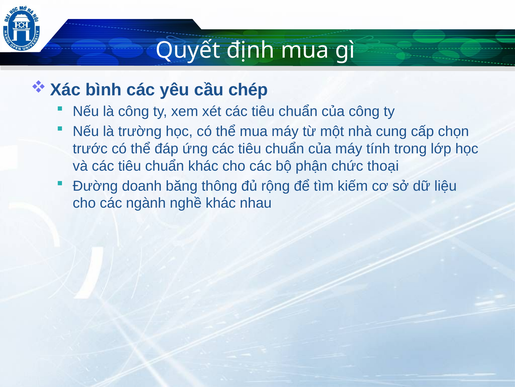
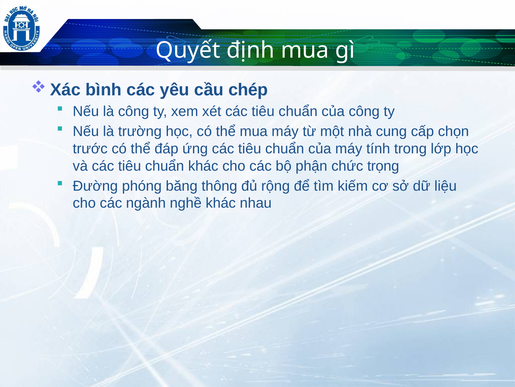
thoại: thoại -> trọng (383, 166)
doanh: doanh -> phóng (142, 186)
